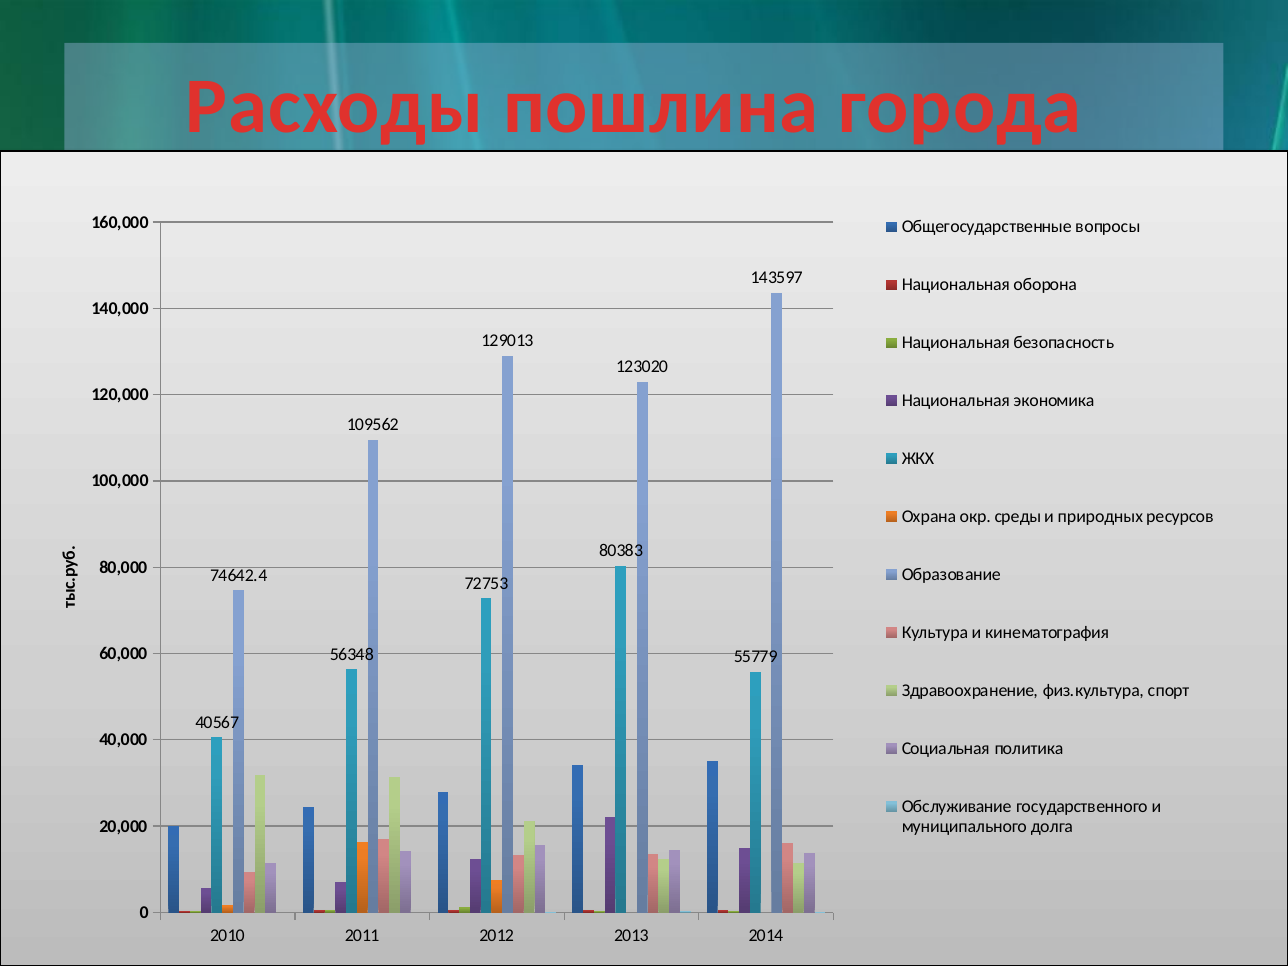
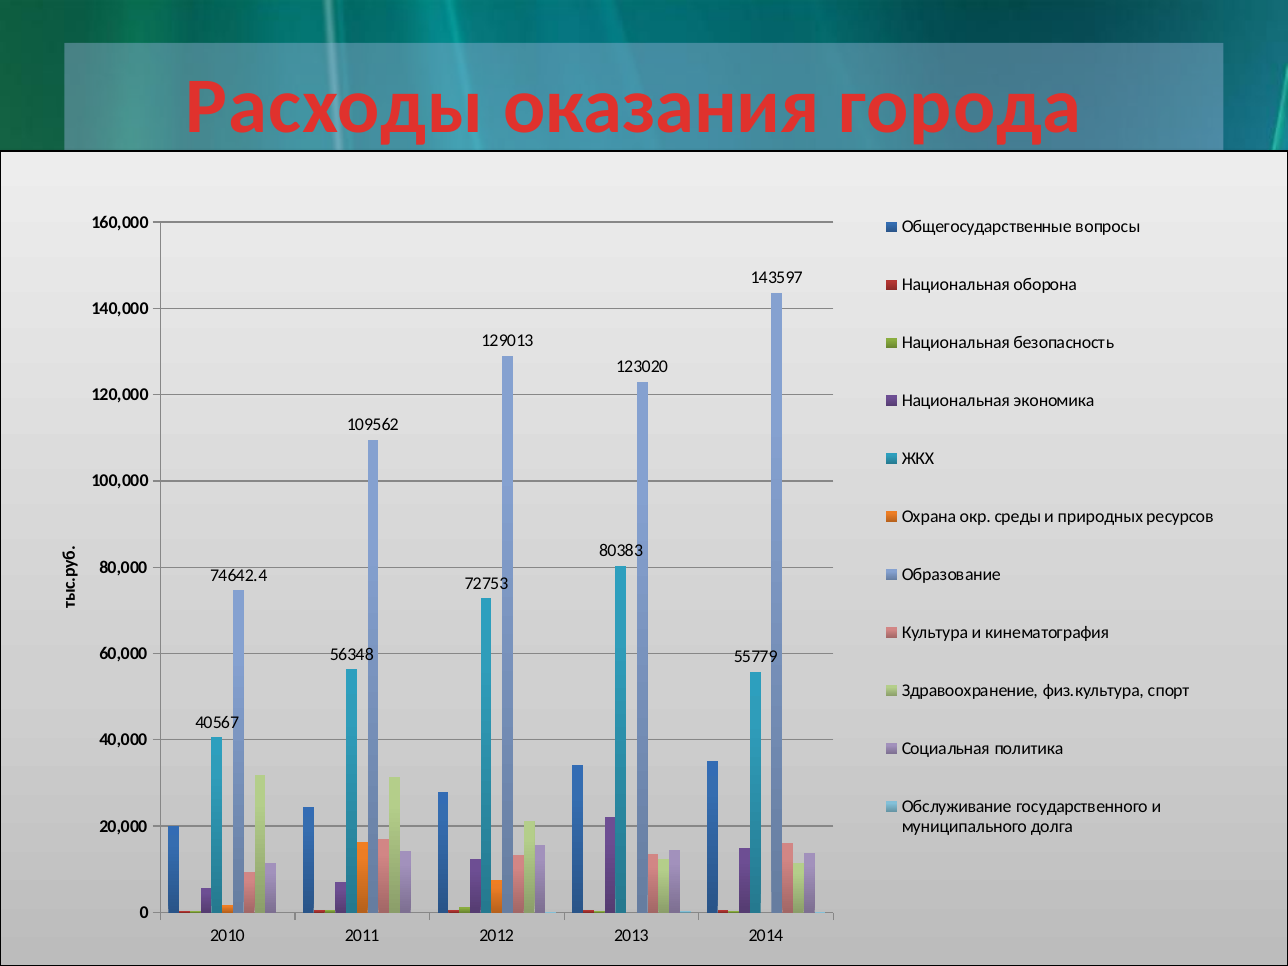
пошлина: пошлина -> оказания (661, 106)
